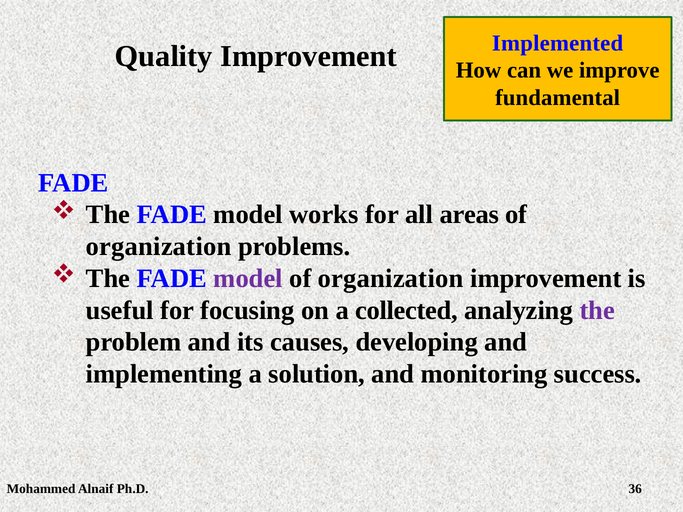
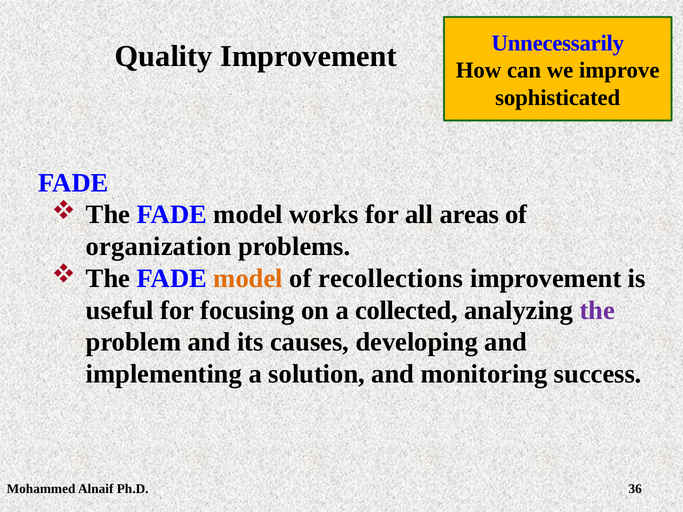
Implemented: Implemented -> Unnecessarily (558, 43)
fundamental: fundamental -> sophisticated (558, 98)
model colour: purple -> orange (248, 279)
organization: organization -> recollections (391, 279)
